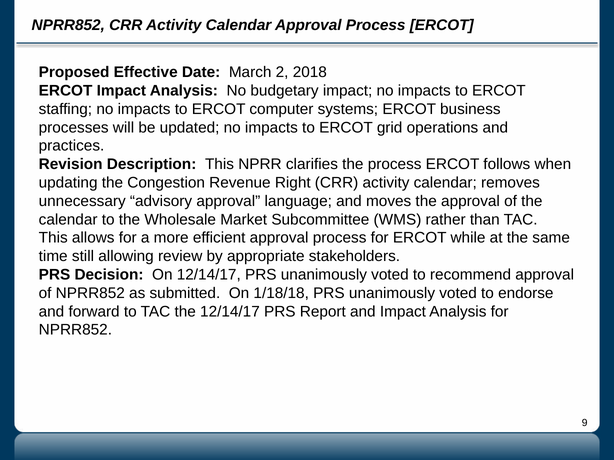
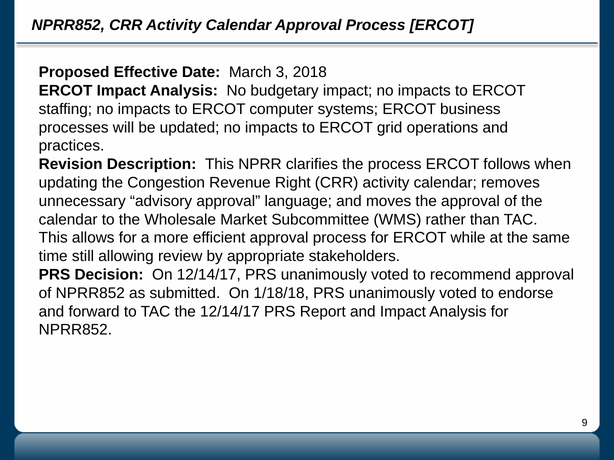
2: 2 -> 3 (282, 72)
